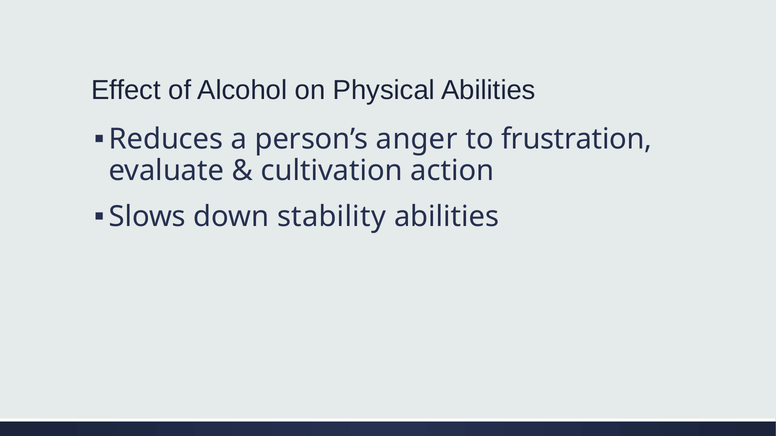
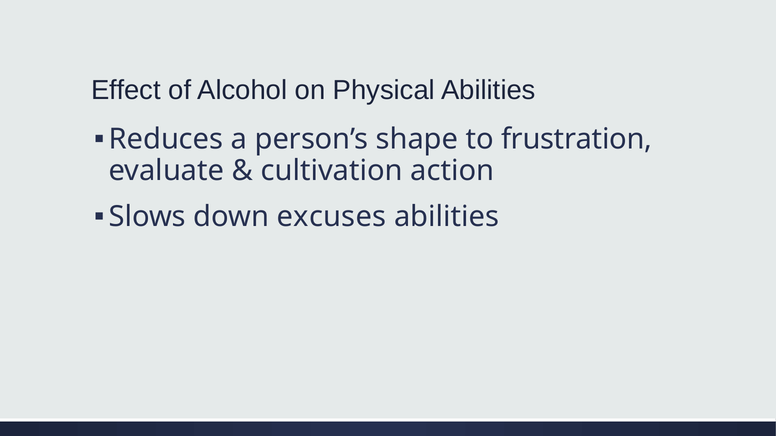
anger: anger -> shape (417, 139)
stability: stability -> excuses (331, 217)
